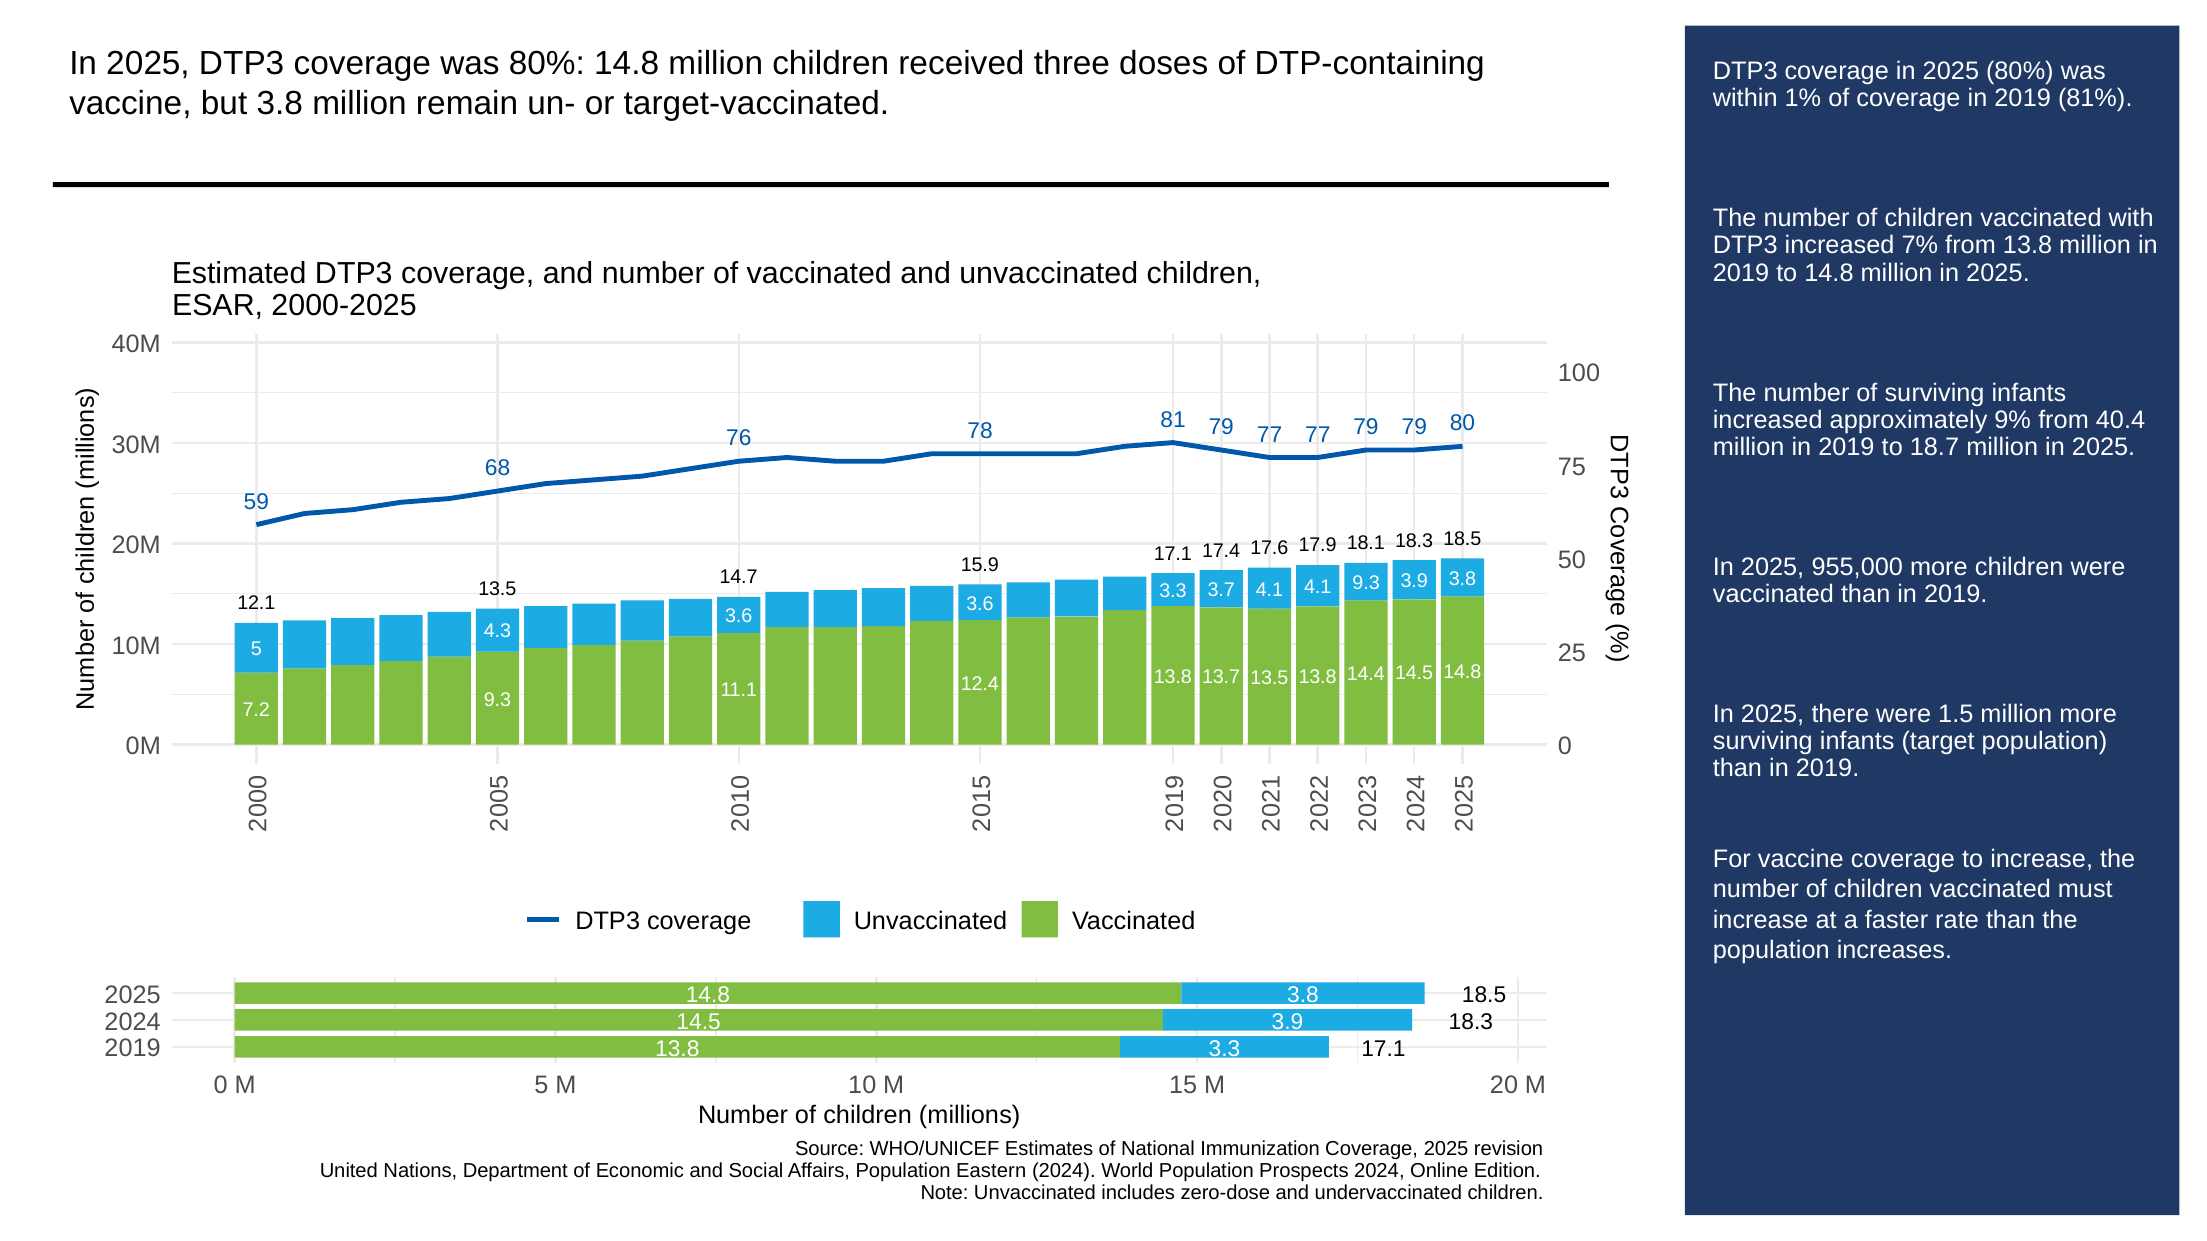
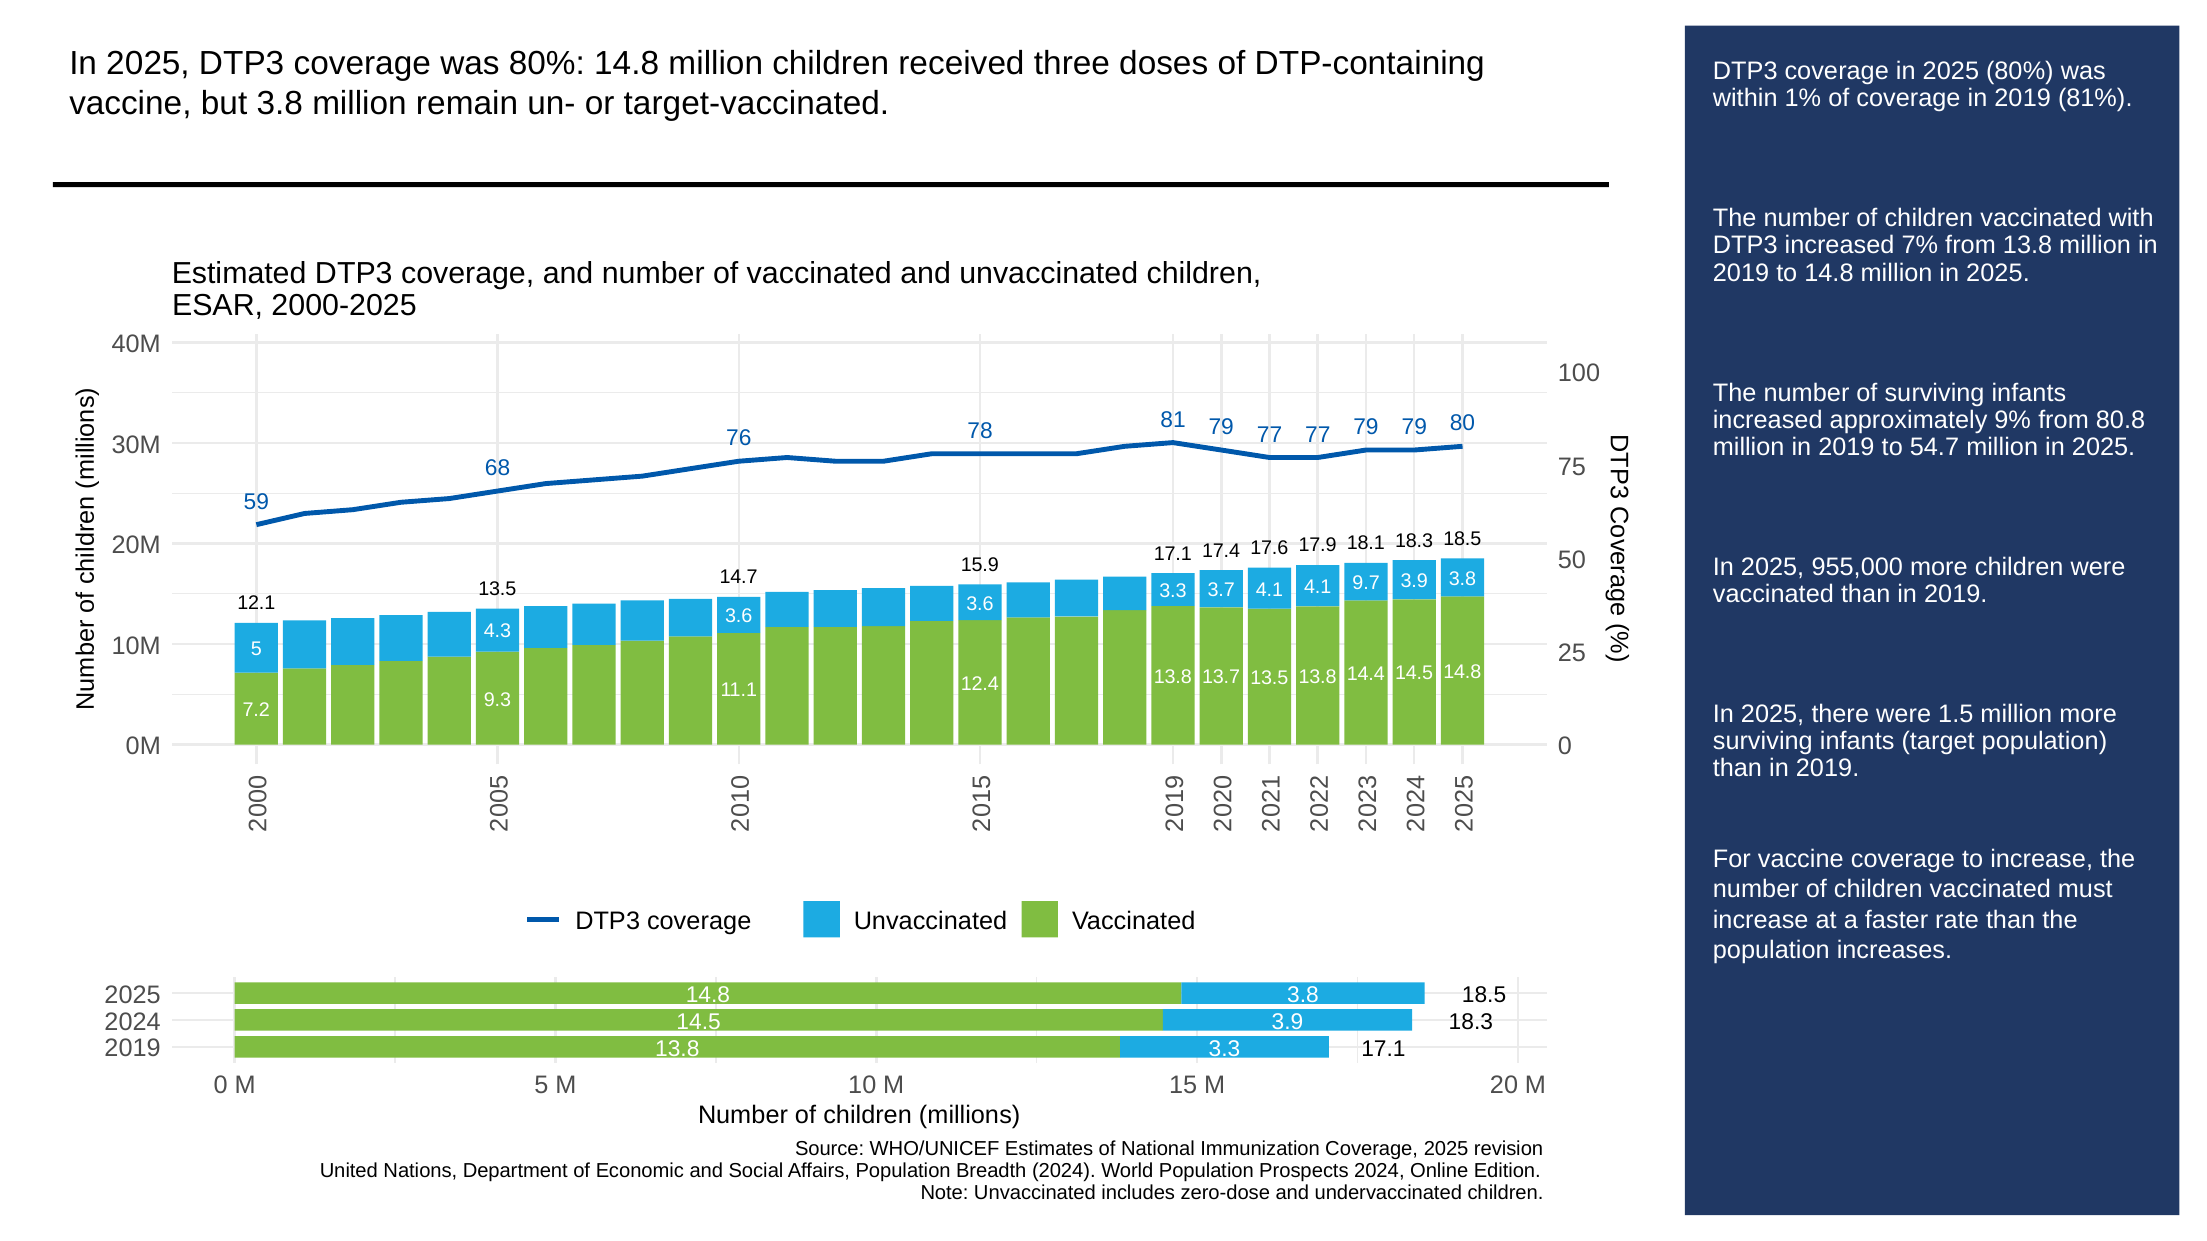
40.4: 40.4 -> 80.8 (2120, 420)
18.7: 18.7 -> 54.7 (1934, 447)
9.3: 9.3 -> 9.7 (1366, 583)
Eastern: Eastern -> Breadth (991, 1171)
